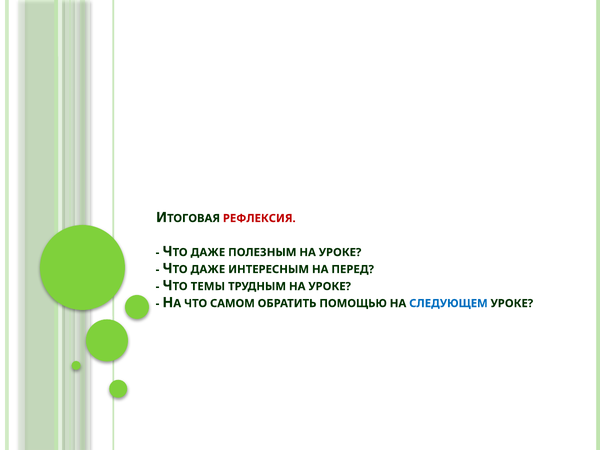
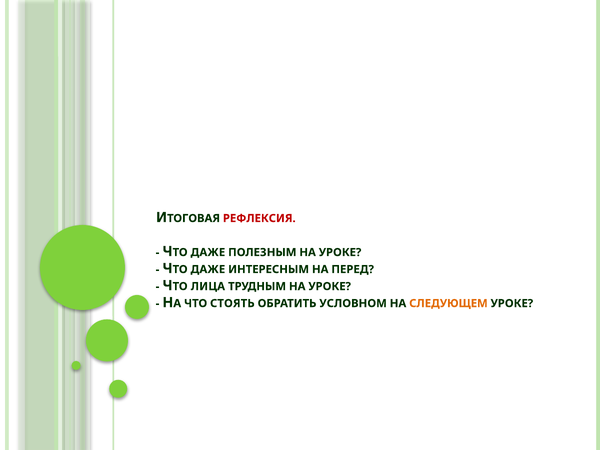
ТЕМЫ: ТЕМЫ -> ЛИЦА (208, 286)
САМОМ: САМОМ -> СТОЯТЬ (232, 303)
ПОМОЩЬЮ: ПОМОЩЬЮ -> УСЛОВНОМ (353, 303)
СЛЕДУЮЩЕМ colour: blue -> orange (448, 303)
